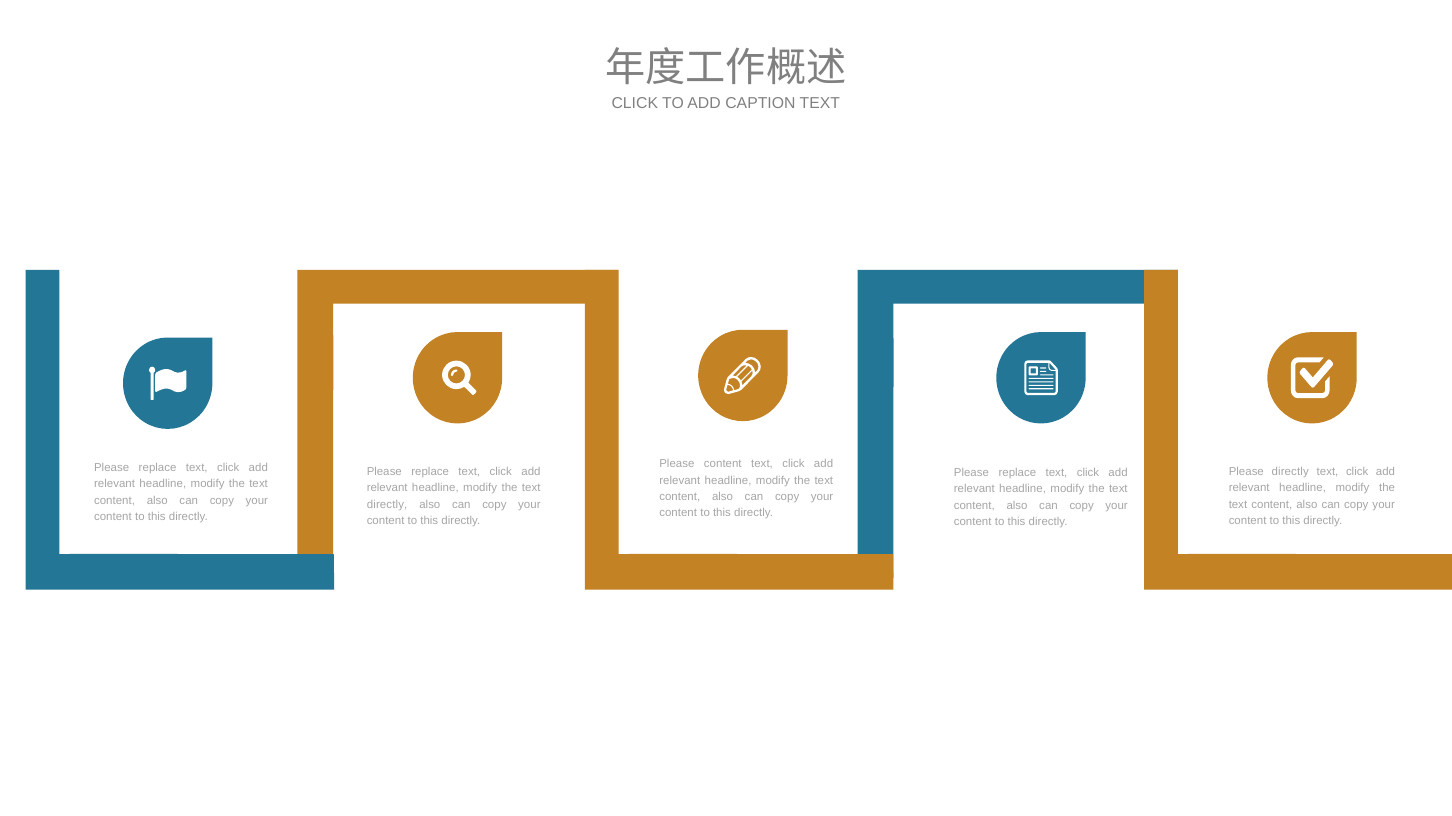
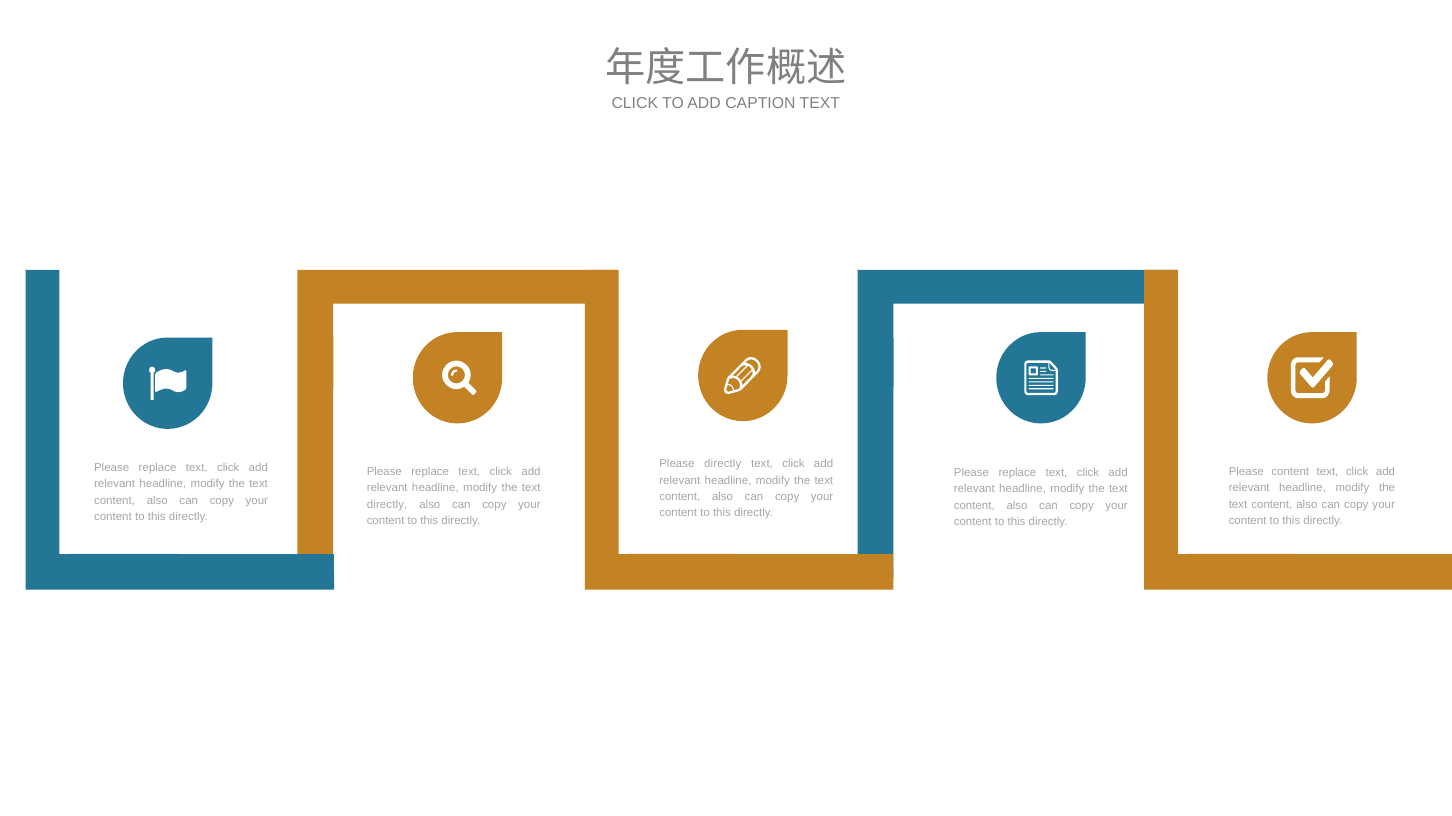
Please content: content -> directly (723, 464)
Please directly: directly -> content (1290, 472)
